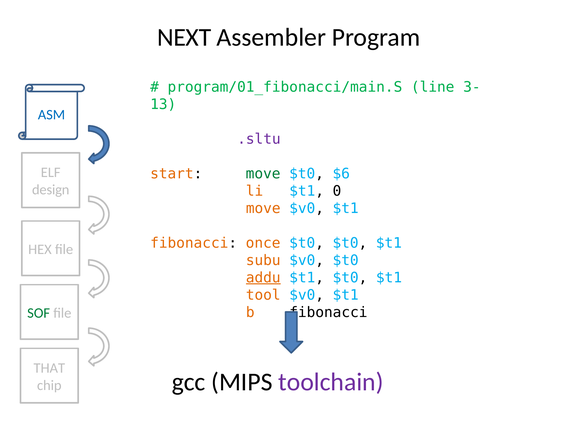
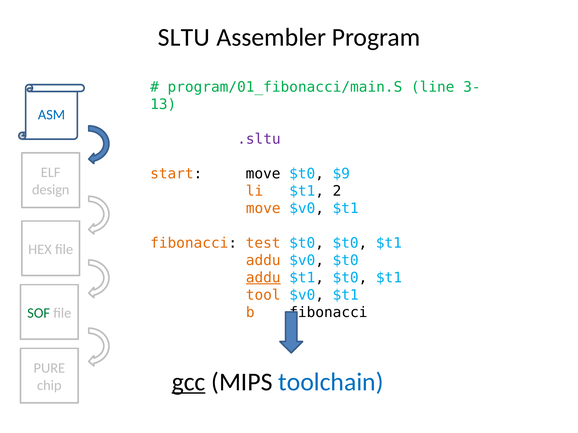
NEXT: NEXT -> SLTU (184, 37)
move colour: green -> black (263, 174)
$6: $6 -> $9 (341, 174)
0: 0 -> 2 (337, 191)
once: once -> test (263, 243)
subu: subu -> addu (263, 261)
THAT: THAT -> PURE (49, 368)
gcc underline: none -> present (189, 382)
toolchain colour: purple -> blue (331, 382)
